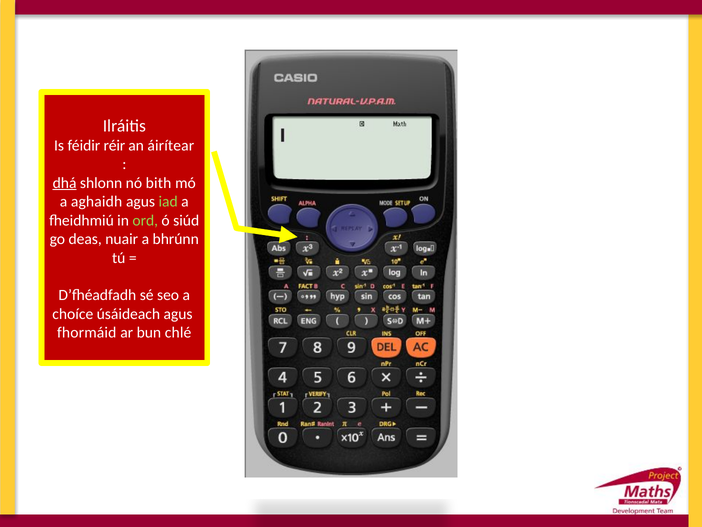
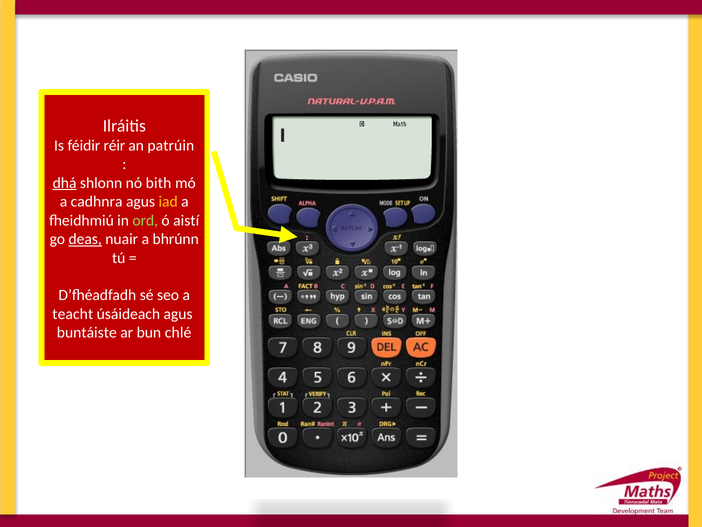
áirítear: áirítear -> patrúin (171, 145)
aghaidh: aghaidh -> cadhnra (97, 202)
iad colour: light green -> yellow (168, 202)
siúd: siúd -> aistí (186, 220)
deas underline: none -> present (85, 239)
choíce: choíce -> teacht (73, 314)
fhormáid: fhormáid -> buntáiste (87, 332)
